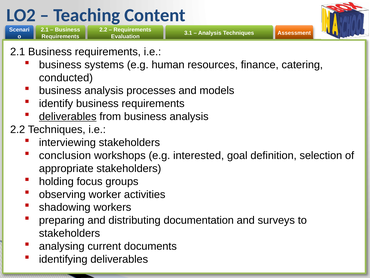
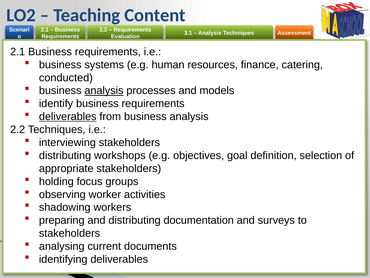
analysis underline: none -> present (104, 90)
conclusion: conclusion -> distributing (65, 155)
interested: interested -> objectives (199, 155)
